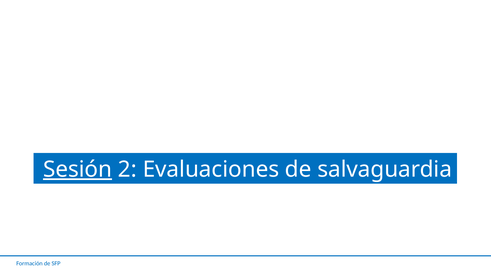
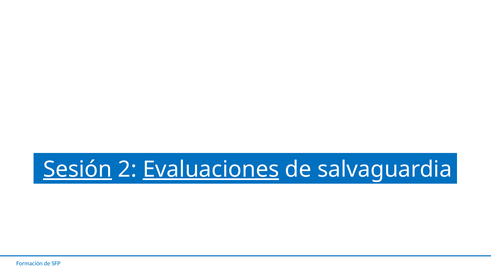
Evaluaciones underline: none -> present (211, 170)
